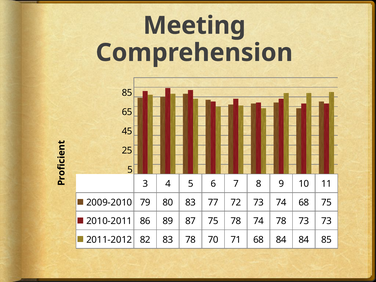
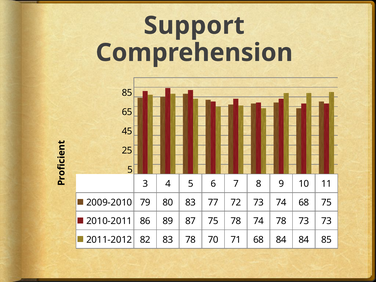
Meeting: Meeting -> Support (194, 26)
